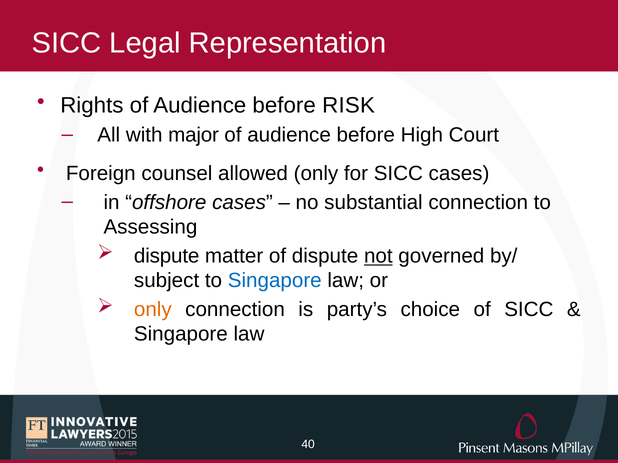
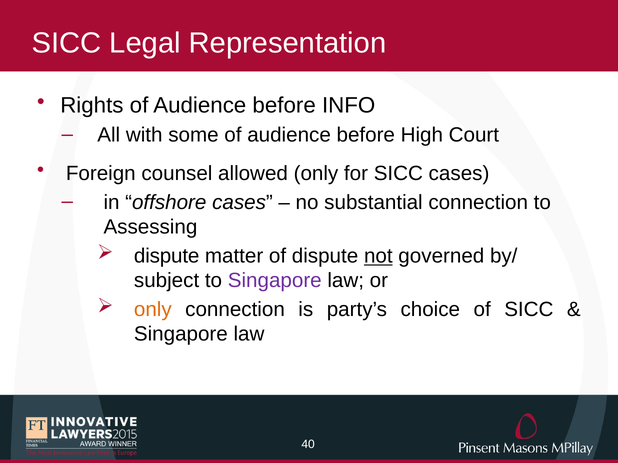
RISK: RISK -> INFO (349, 106)
major: major -> some (193, 135)
Singapore colour: blue -> purple (275, 281)
